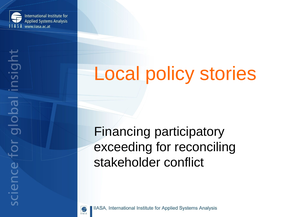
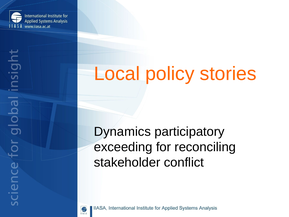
Financing: Financing -> Dynamics (122, 131)
